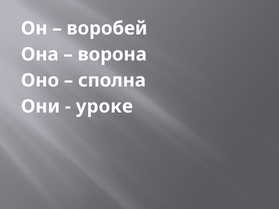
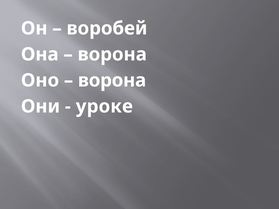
сполна: сполна -> ворона (112, 80)
